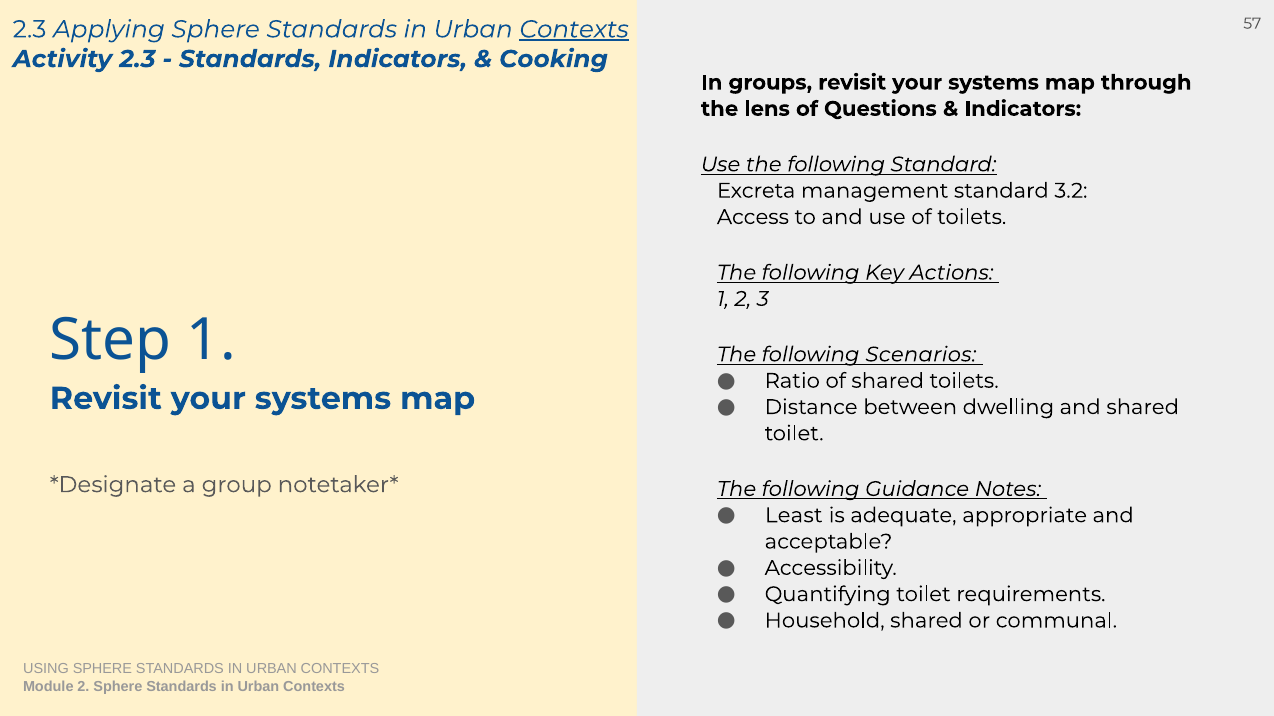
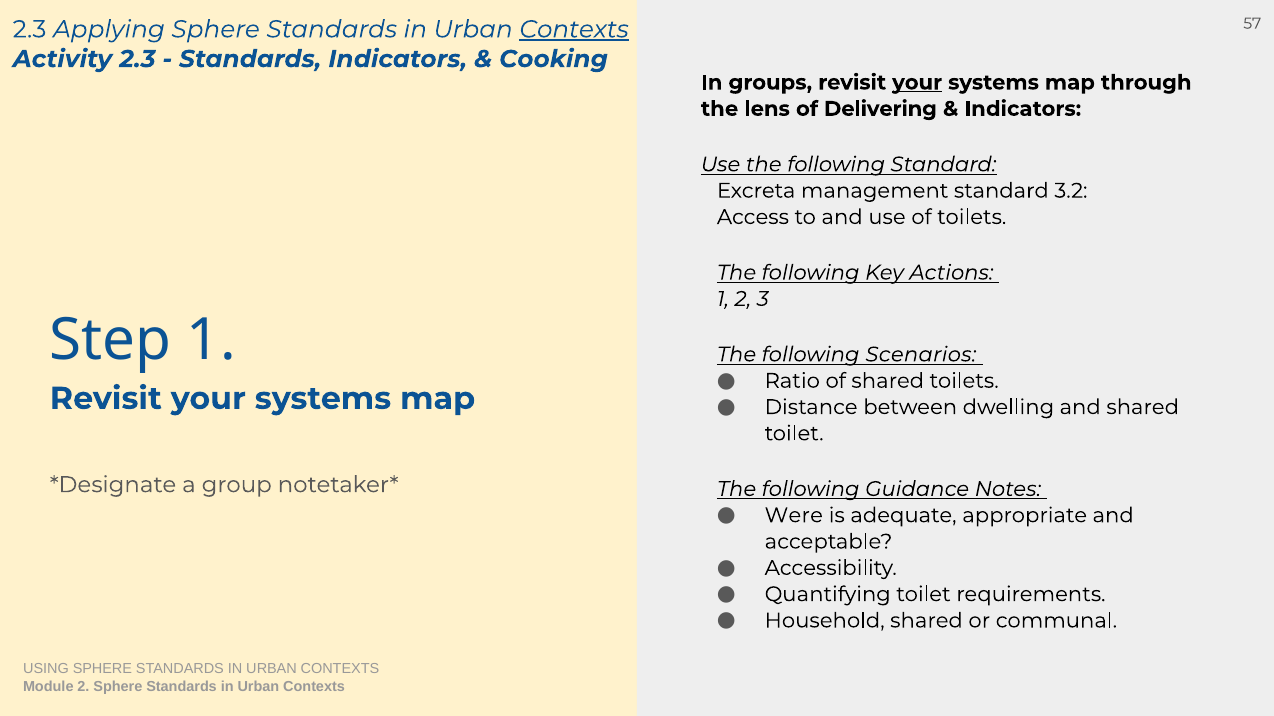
your underline: none -> present (917, 83)
Questions: Questions -> Delivering (880, 109)
Least: Least -> Were (794, 516)
